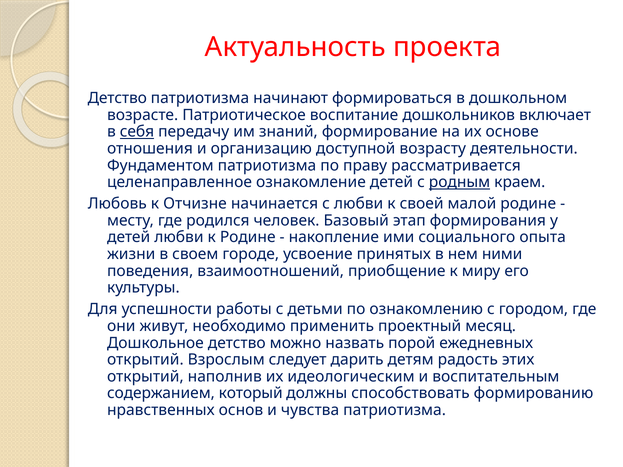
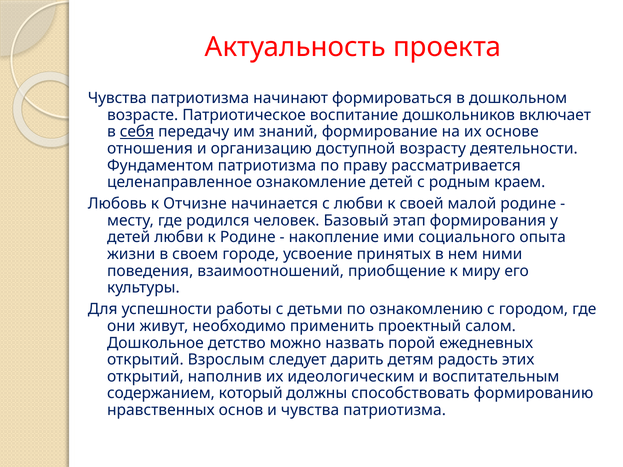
Детство: Детство -> Чувства (117, 98)
родным underline: present -> none (460, 182)
месяц: месяц -> салом (491, 326)
